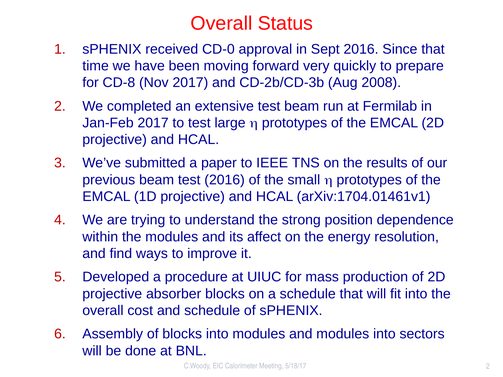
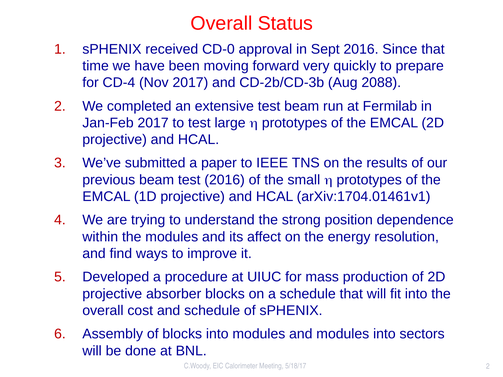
CD-8: CD-8 -> CD-4 (119, 83)
2008: 2008 -> 2088 (381, 83)
